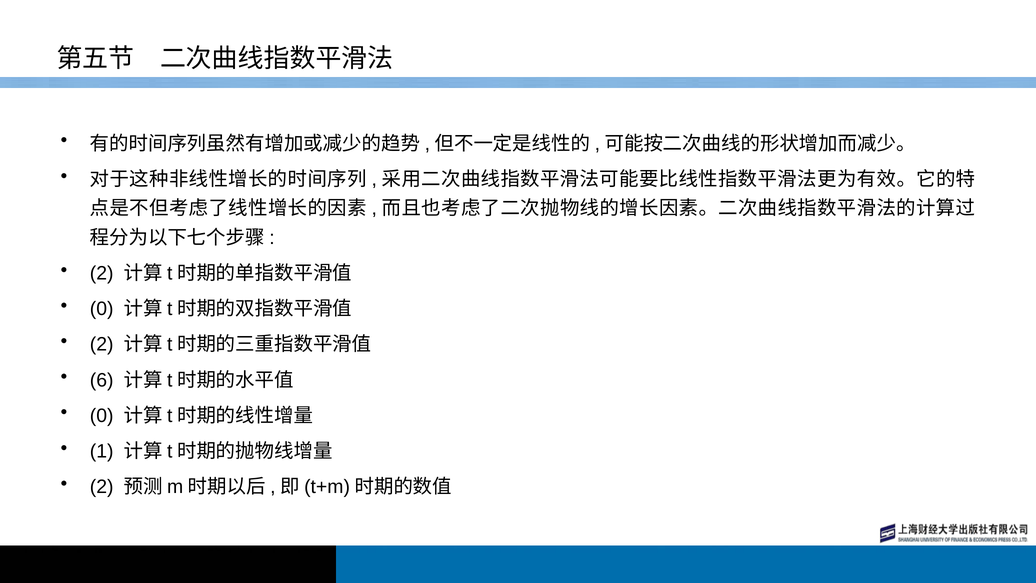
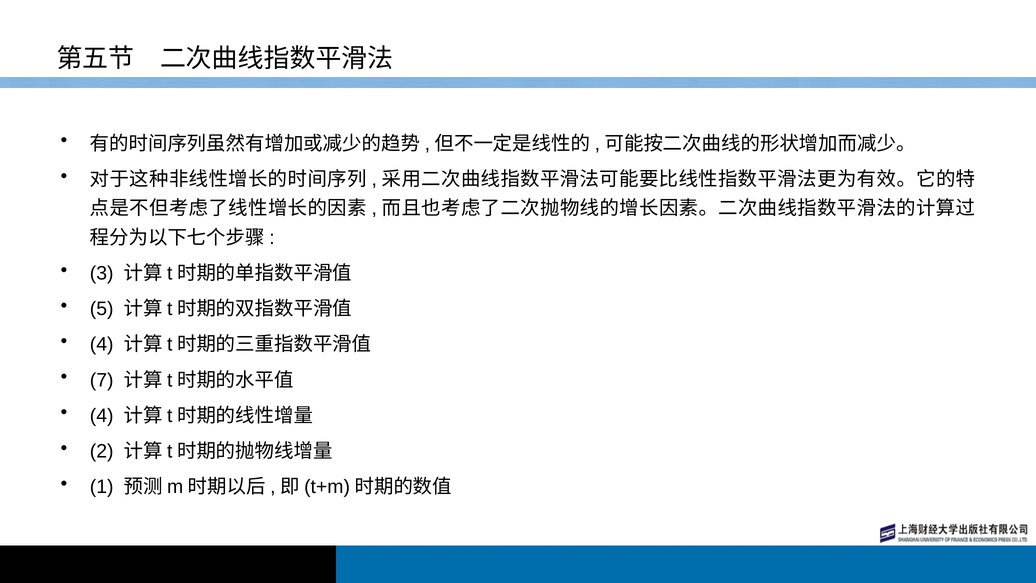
2: 2 -> 3 (102, 273)
0: 0 -> 5 (102, 309)
2: 2 -> 4 (102, 344)
6: 6 -> 7 (102, 380)
0: 0 -> 4 (102, 416)
1: 1 -> 2 (102, 451)
2: 2 -> 1 (102, 487)
